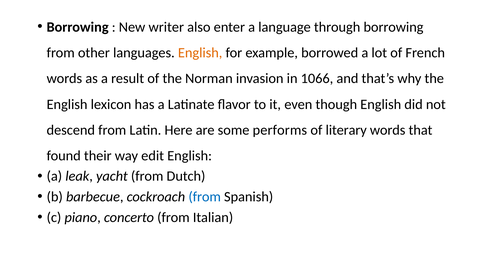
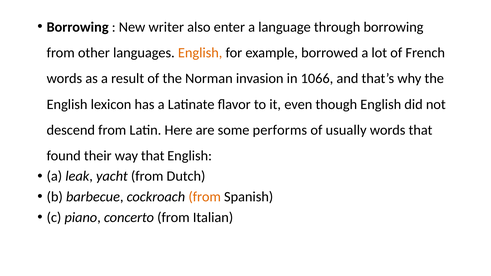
literary: literary -> usually (346, 130)
way edit: edit -> that (153, 156)
from colour: blue -> orange (205, 197)
